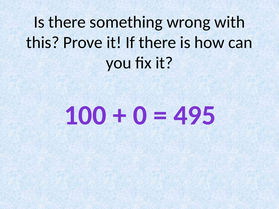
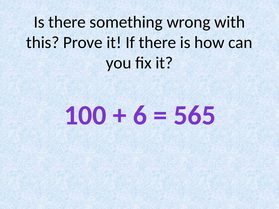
0: 0 -> 6 (140, 115)
495: 495 -> 565 (195, 115)
